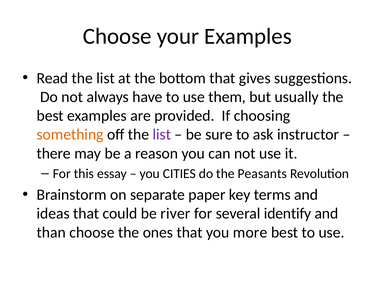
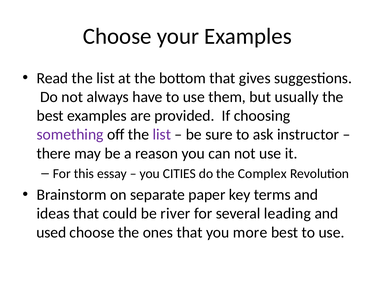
something colour: orange -> purple (70, 134)
Peasants: Peasants -> Complex (262, 173)
identify: identify -> leading (287, 213)
than: than -> used (51, 232)
